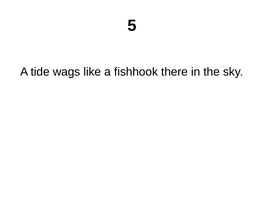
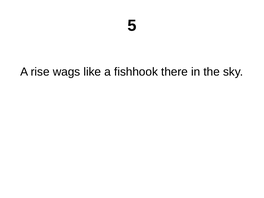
tide: tide -> rise (40, 72)
